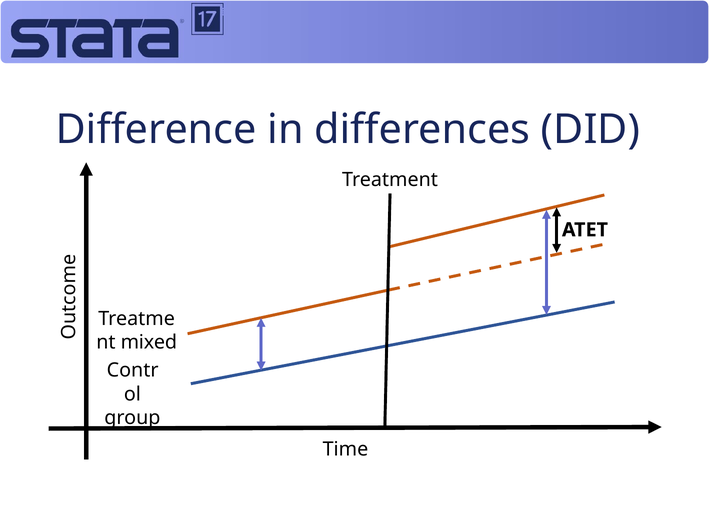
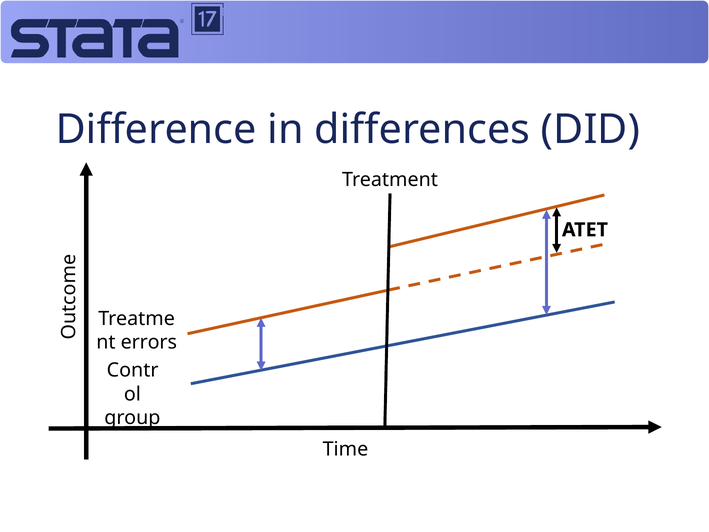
mixed: mixed -> errors (149, 342)
